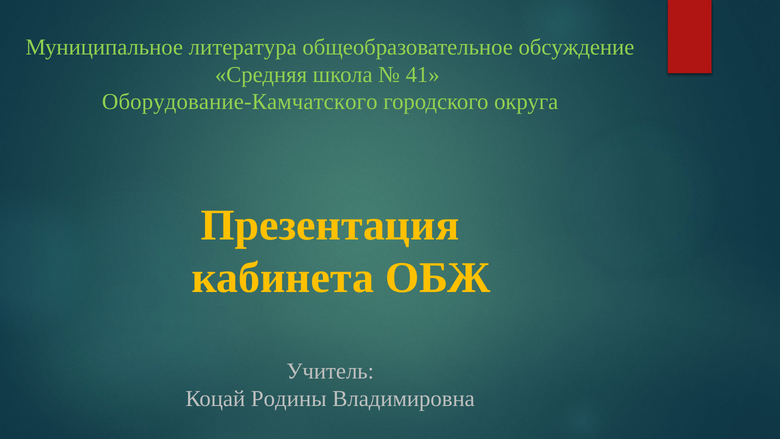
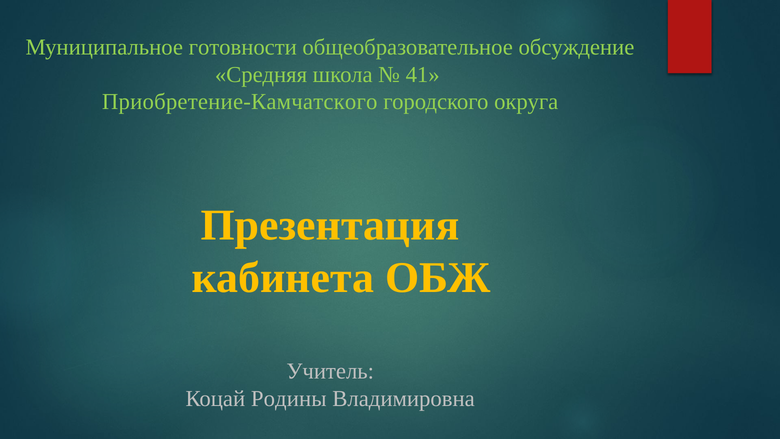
литература: литература -> готовности (243, 47)
Оборудование-Камчатского: Оборудование-Камчатского -> Приобретение-Камчатского (240, 102)
